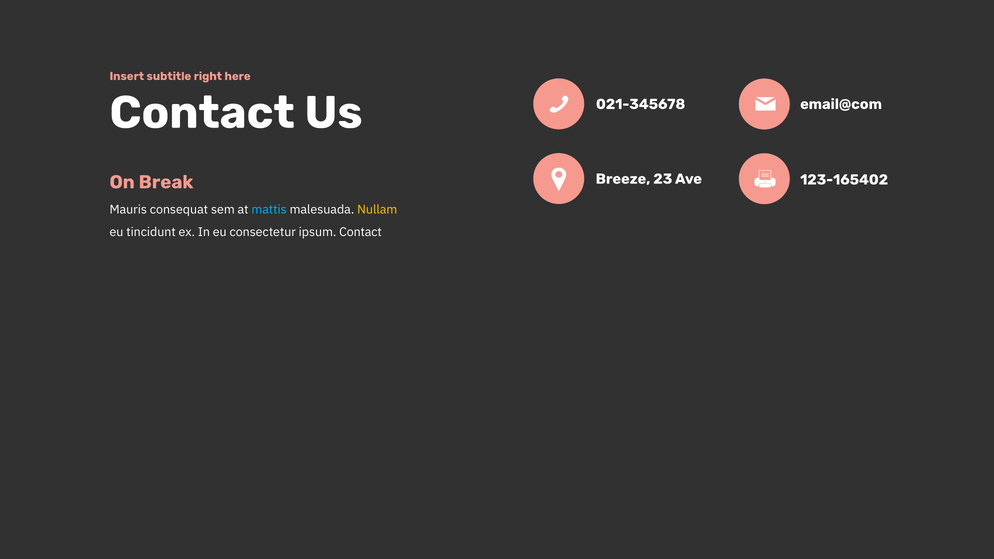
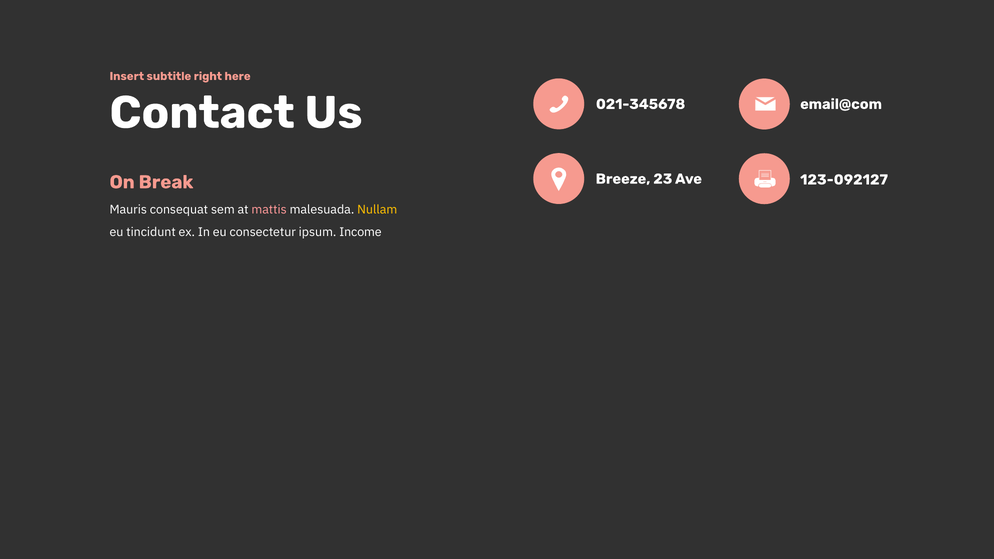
123-165402: 123-165402 -> 123-092127 (844, 180)
mattis colour: light blue -> pink (269, 210)
ipsum Contact: Contact -> Income (360, 232)
